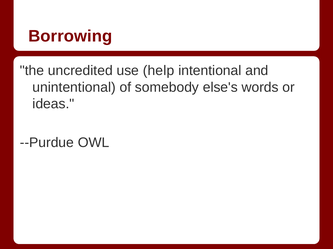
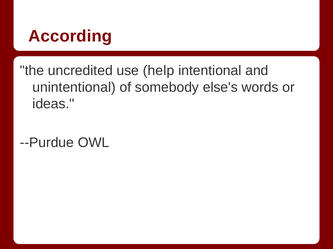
Borrowing: Borrowing -> According (70, 36)
